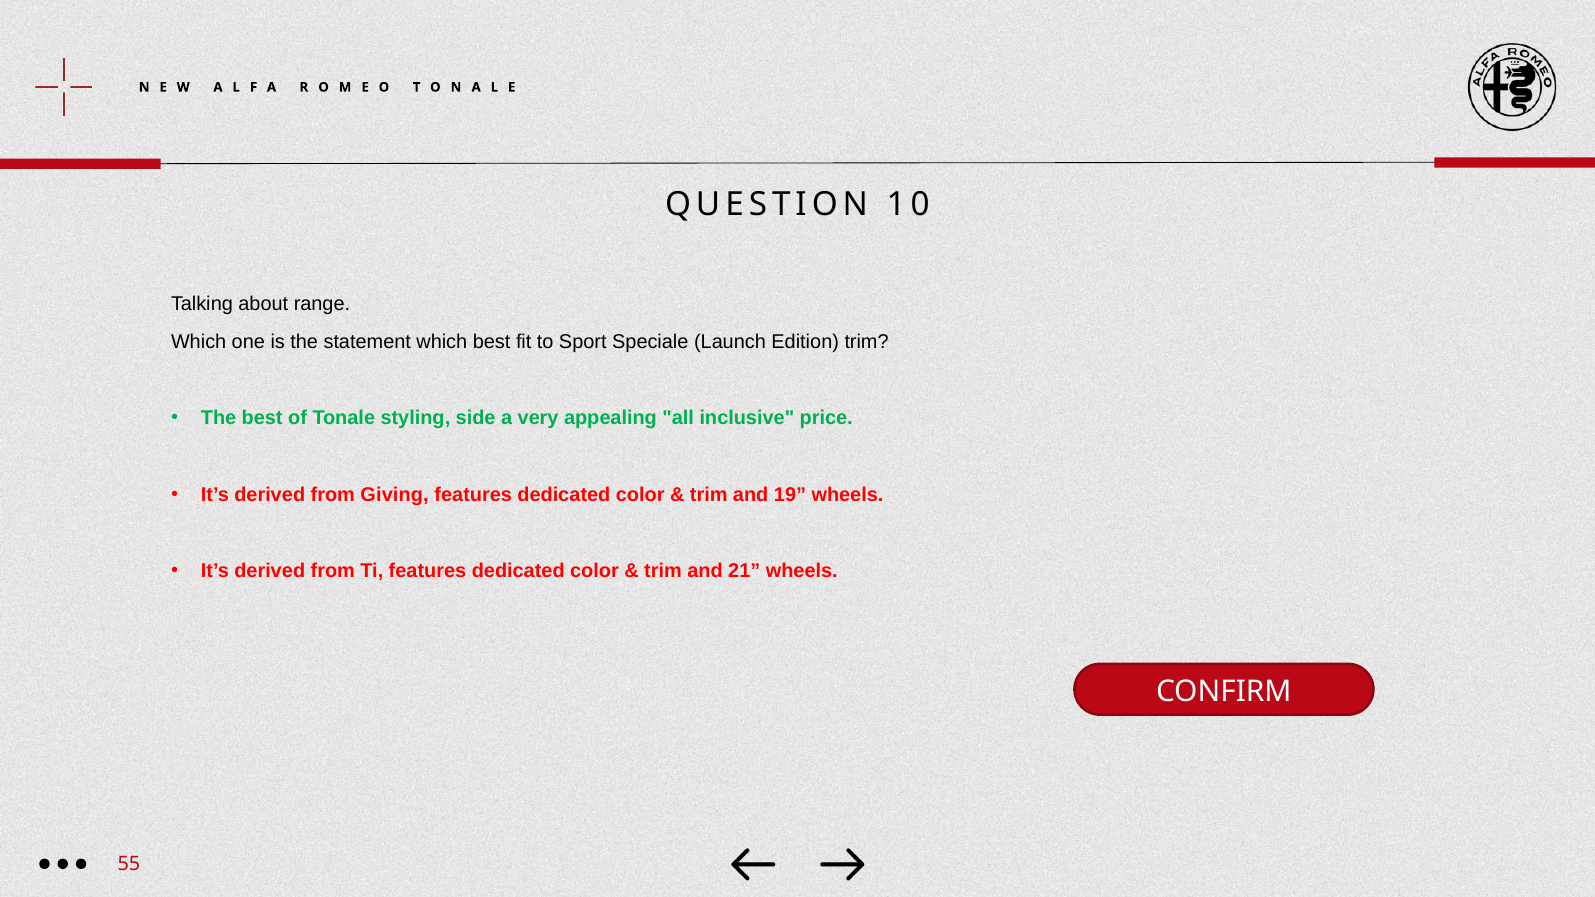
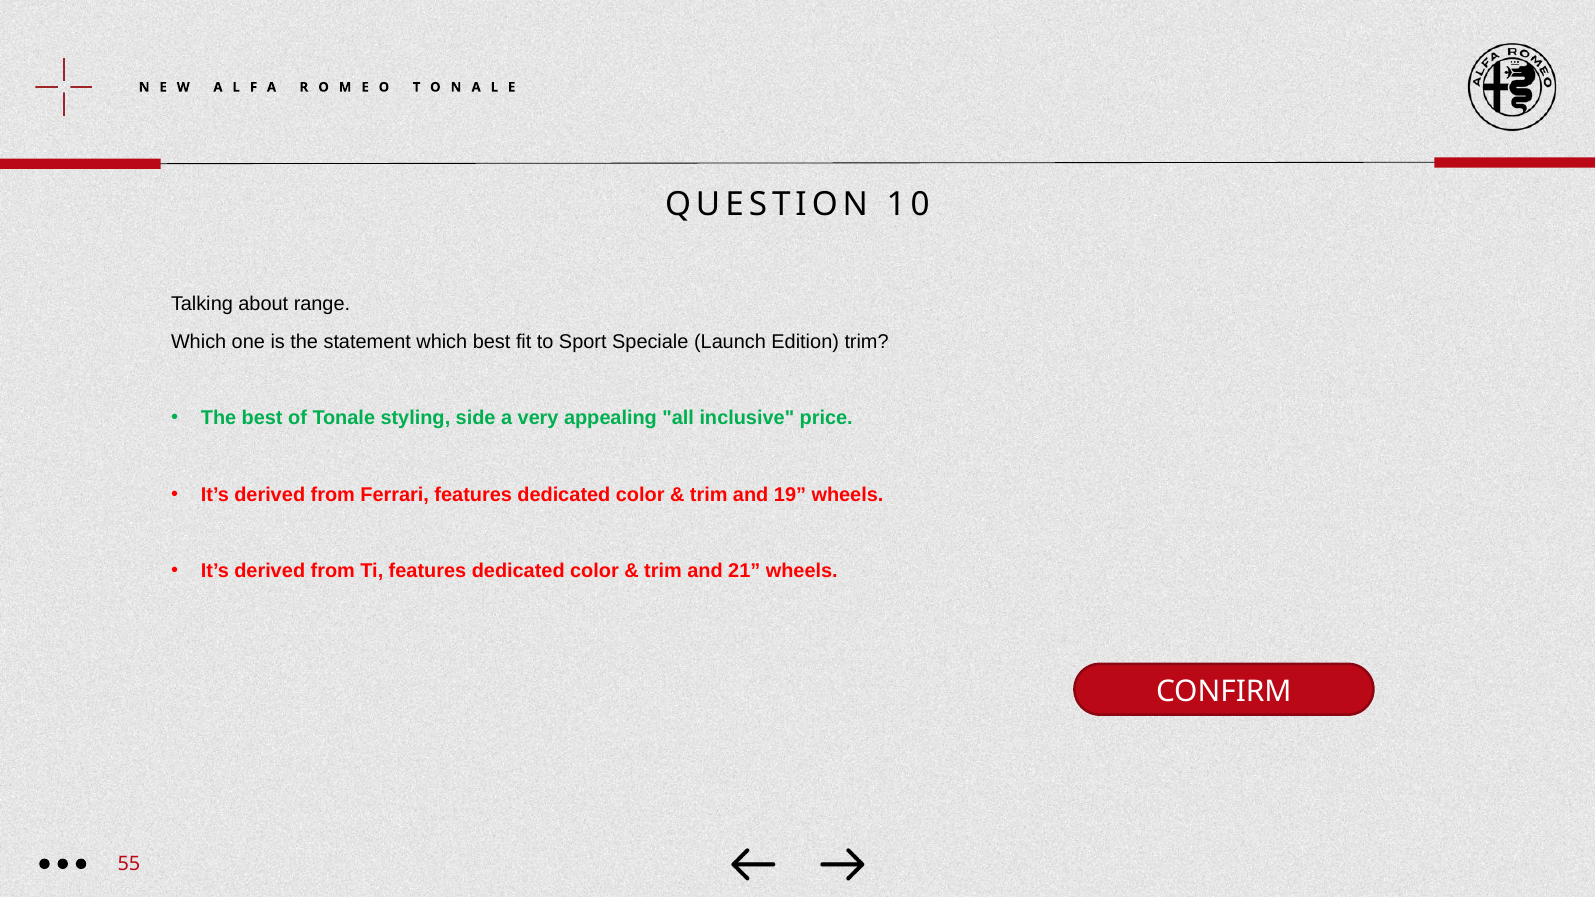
Giving: Giving -> Ferrari (395, 495)
